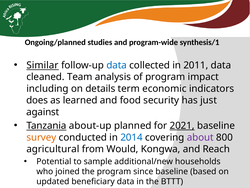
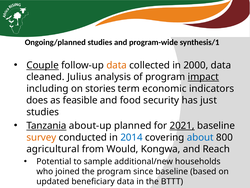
Similar: Similar -> Couple (43, 65)
data colour: blue -> orange (117, 65)
2011: 2011 -> 2000 (196, 65)
Team: Team -> Julius (80, 77)
impact underline: none -> present (203, 77)
details: details -> stories (100, 88)
learned: learned -> feasible (80, 100)
against: against -> studies (43, 112)
about colour: purple -> blue (200, 137)
